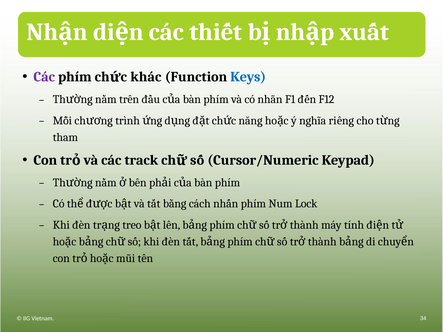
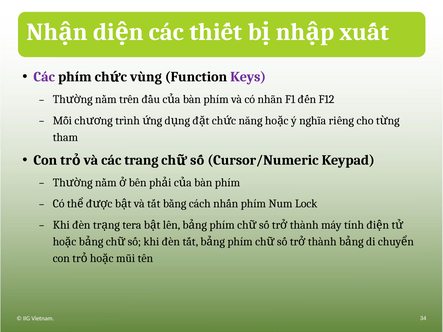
khác: khác -> vùng (146, 77)
Keys colour: blue -> purple (248, 77)
track: track -> trang (141, 160)
treo: treo -> tera (132, 225)
